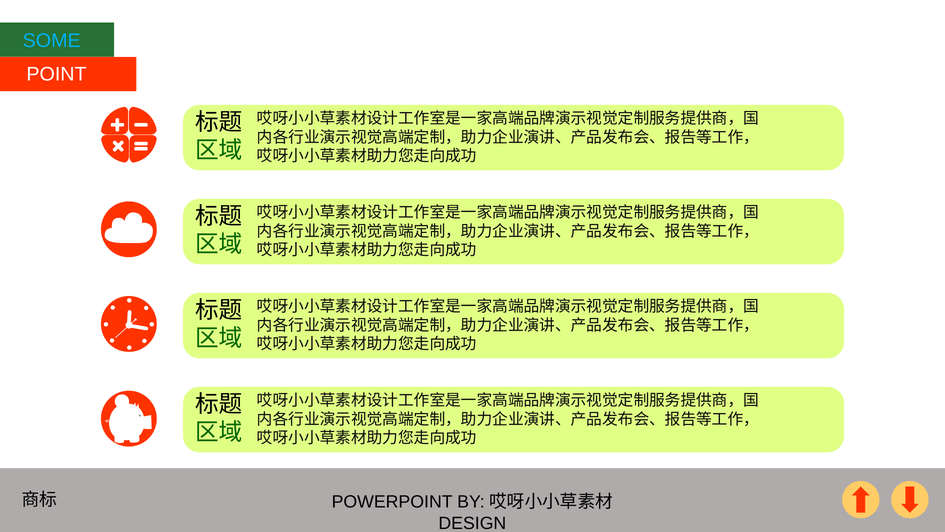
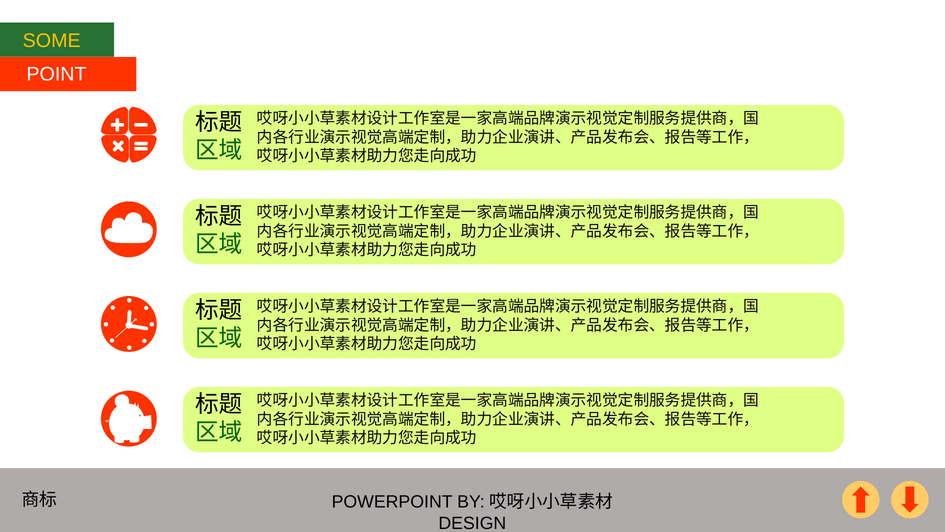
SOME colour: light blue -> yellow (52, 41)
